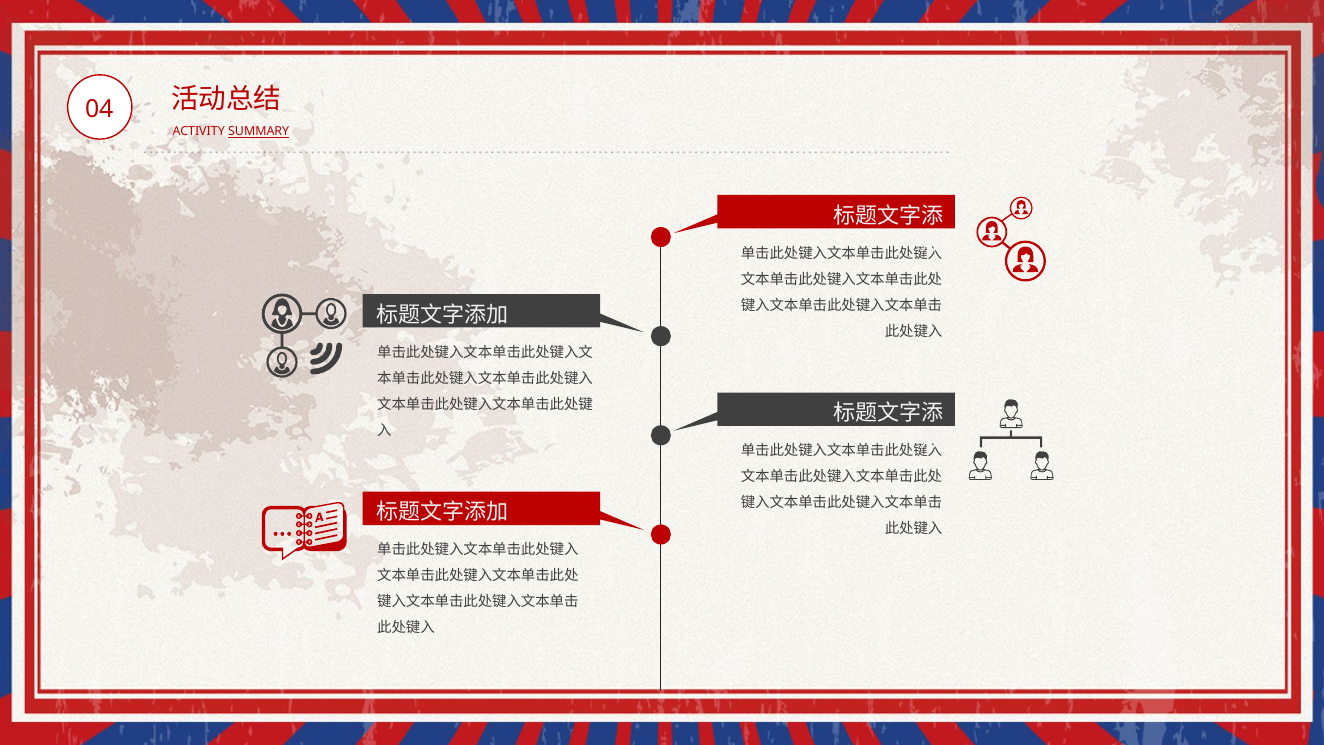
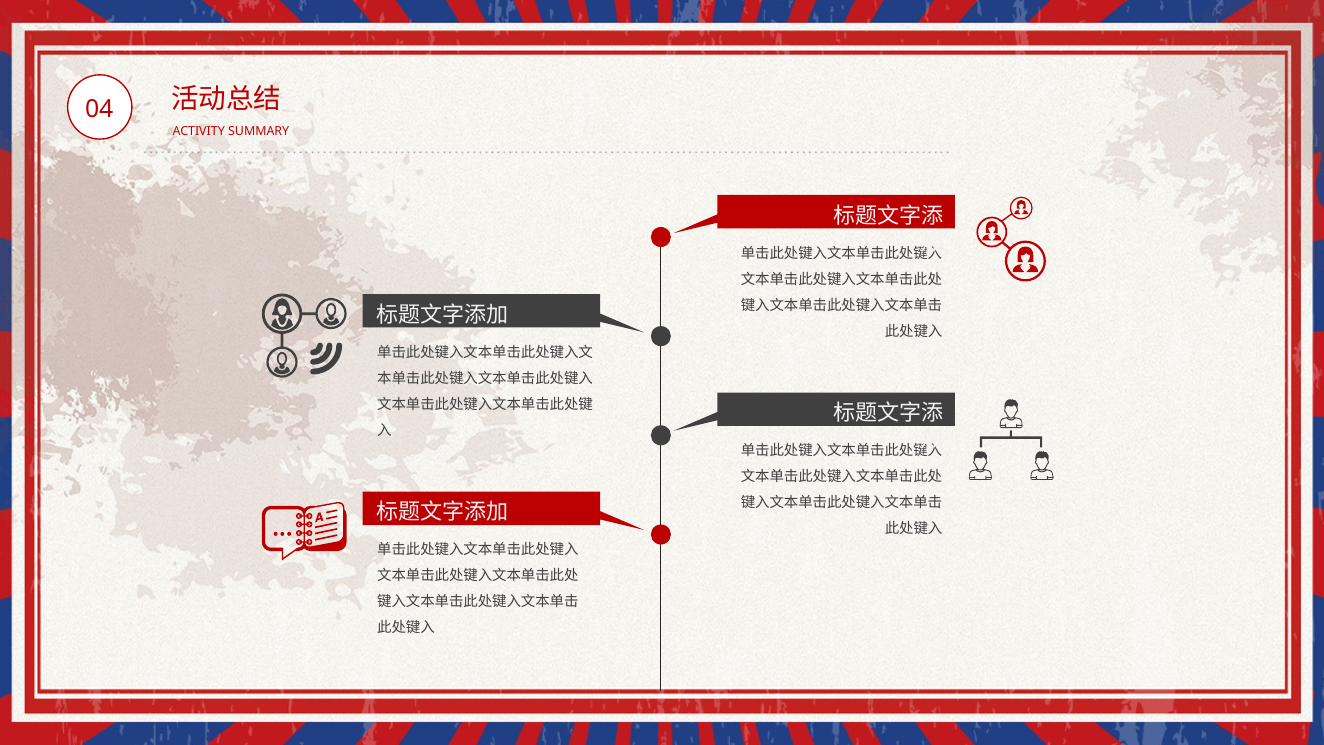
SUMMARY underline: present -> none (259, 132)
